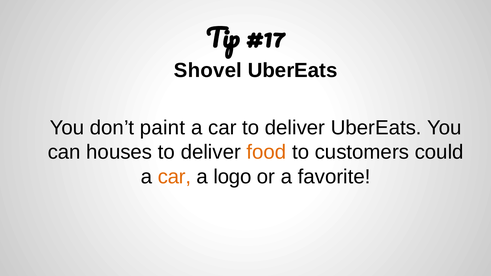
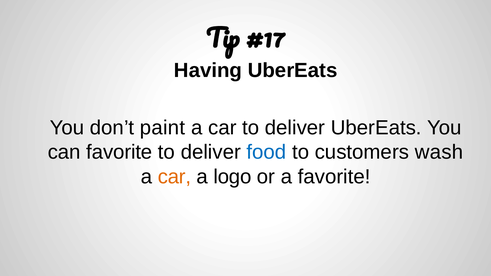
Shovel: Shovel -> Having (208, 70)
can houses: houses -> favorite (119, 152)
food colour: orange -> blue (266, 152)
could: could -> wash (439, 152)
